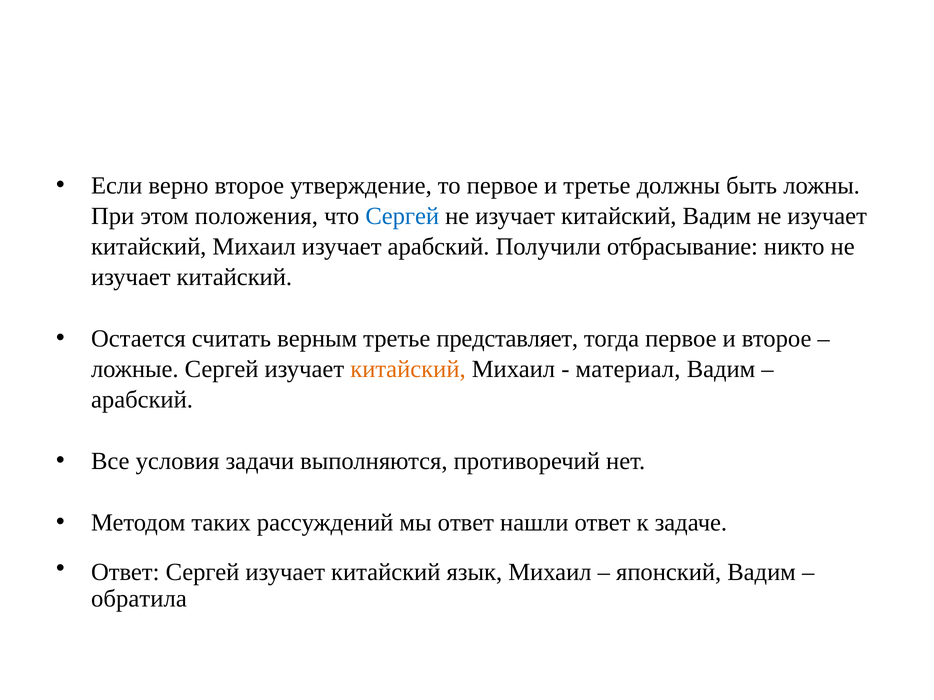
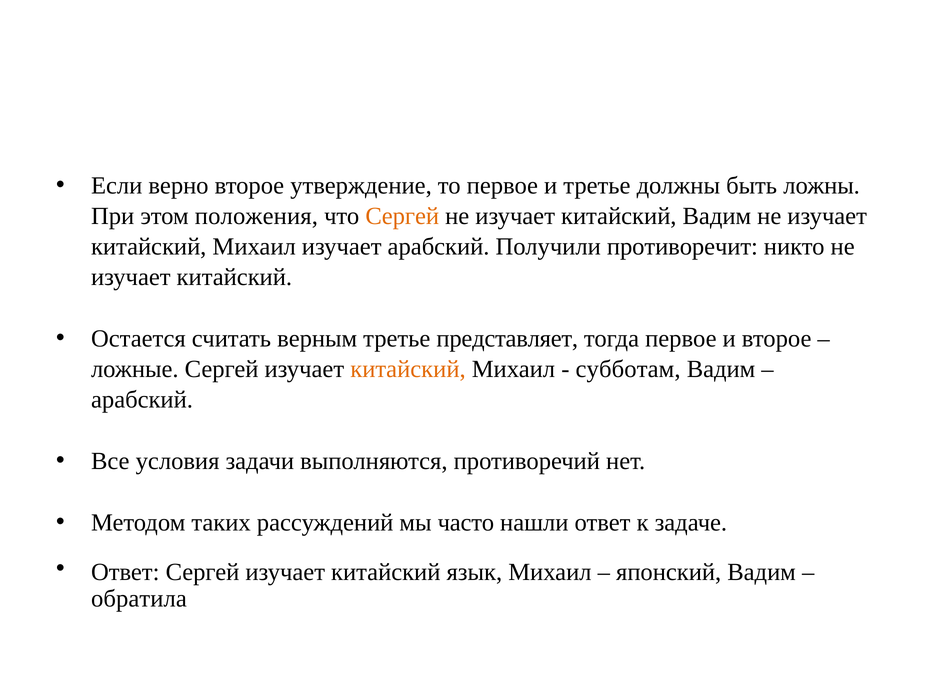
Сергей colour: blue -> orange (402, 216)
отбрасывание: отбрасывание -> противоречит (682, 247)
материал: материал -> субботам (628, 369)
мы ответ: ответ -> часто (466, 523)
